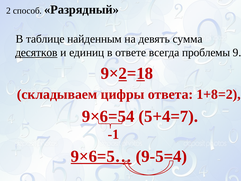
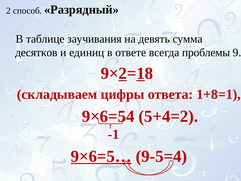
найденным: найденным -> заучивания (95, 39)
десятков underline: present -> none (36, 52)
1+8=2: 1+8=2 -> 1+8=1 (219, 94)
5+4=7: 5+4=7 -> 5+4=2 (168, 116)
